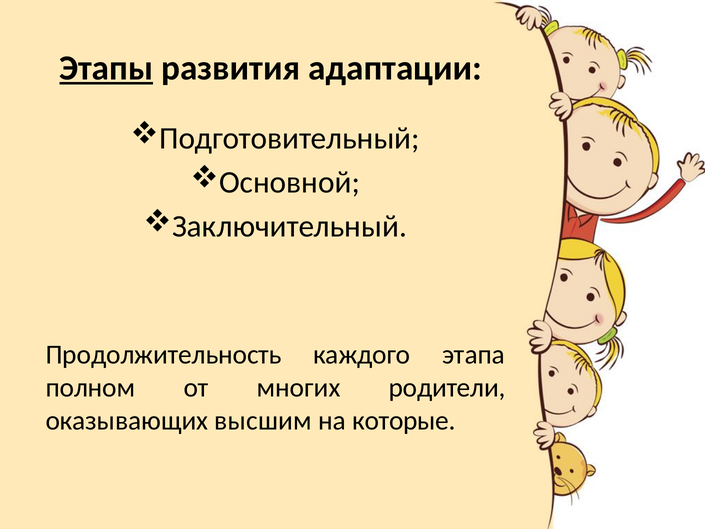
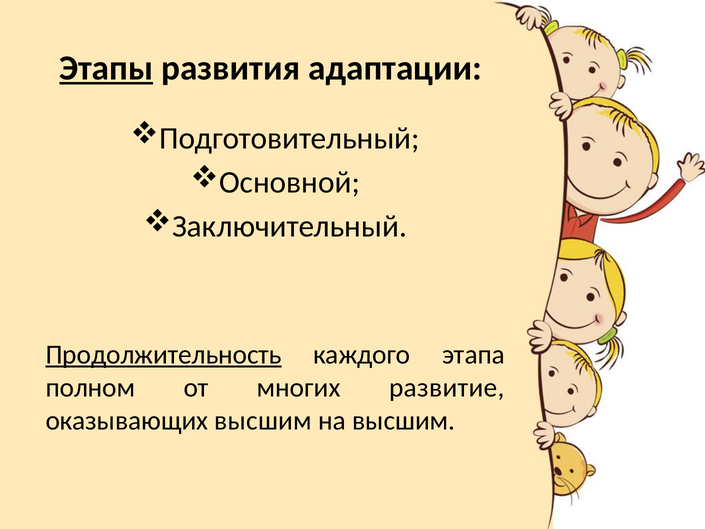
Продолжительность underline: none -> present (164, 354)
родители: родители -> развитие (447, 387)
на которые: которые -> высшим (404, 420)
